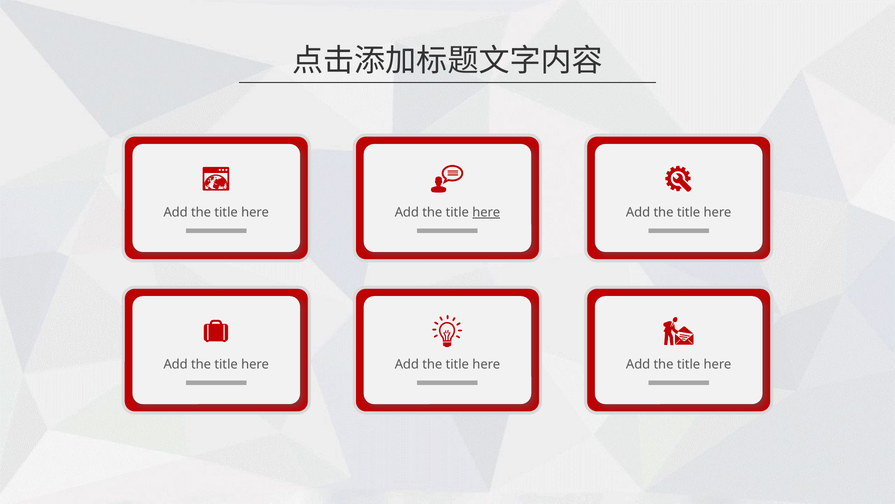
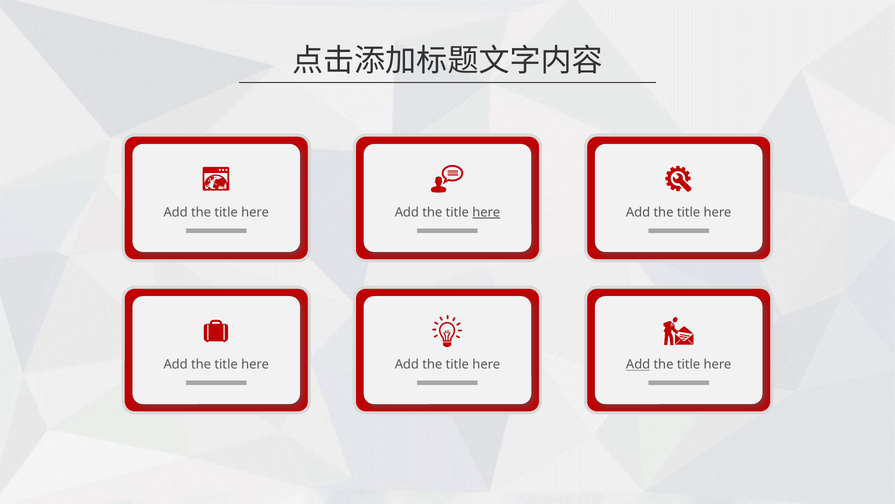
Add underline: none -> present (638, 364)
